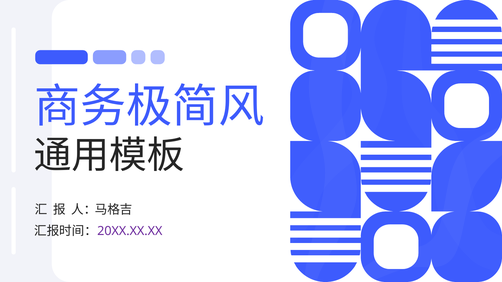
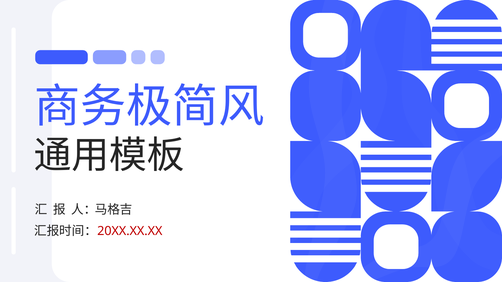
20XX.XX.XX colour: purple -> red (130, 231)
